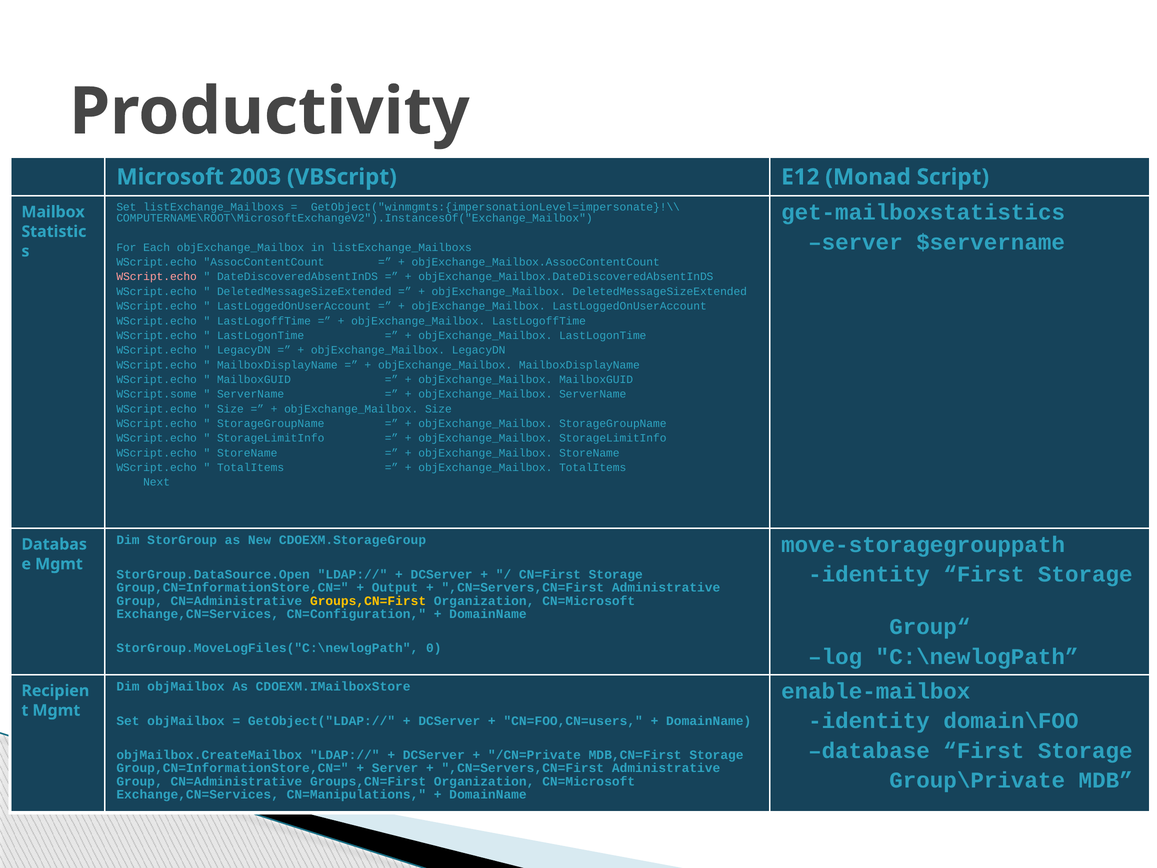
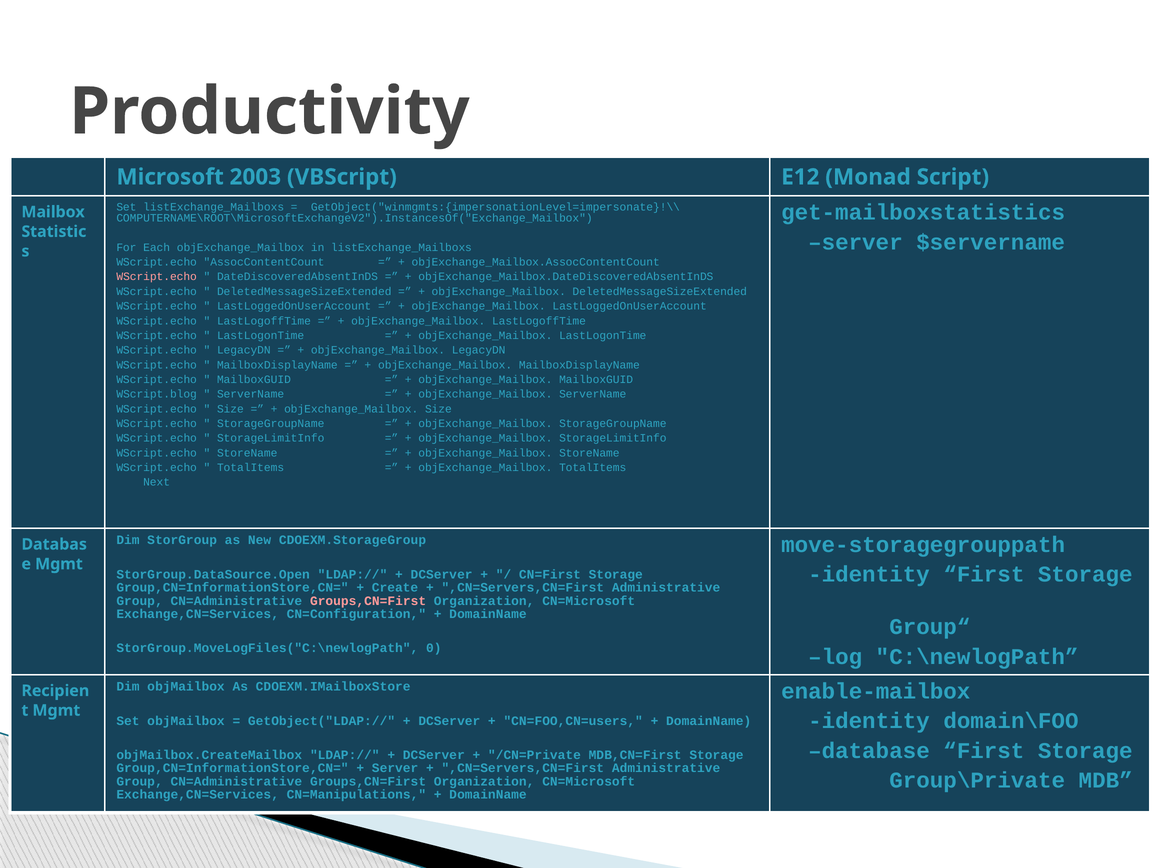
WScript.some: WScript.some -> WScript.blog (157, 394)
Output: Output -> Create (395, 587)
Groups,CN=First colour: yellow -> pink (368, 601)
